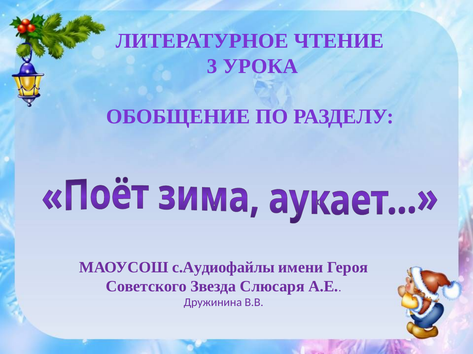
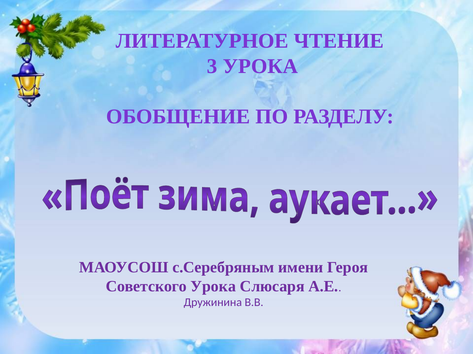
с.Аудиофайлы: с.Аудиофайлы -> с.Серебряным (223, 268)
Советского Звезда: Звезда -> Урока (213, 287)
